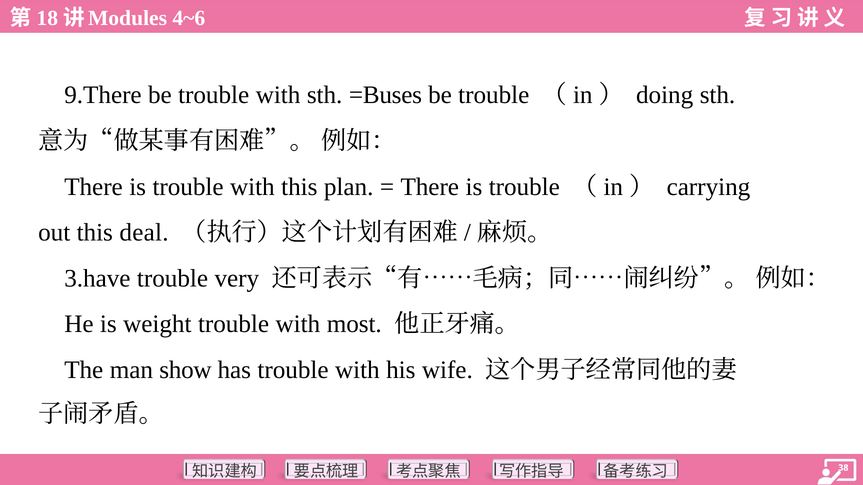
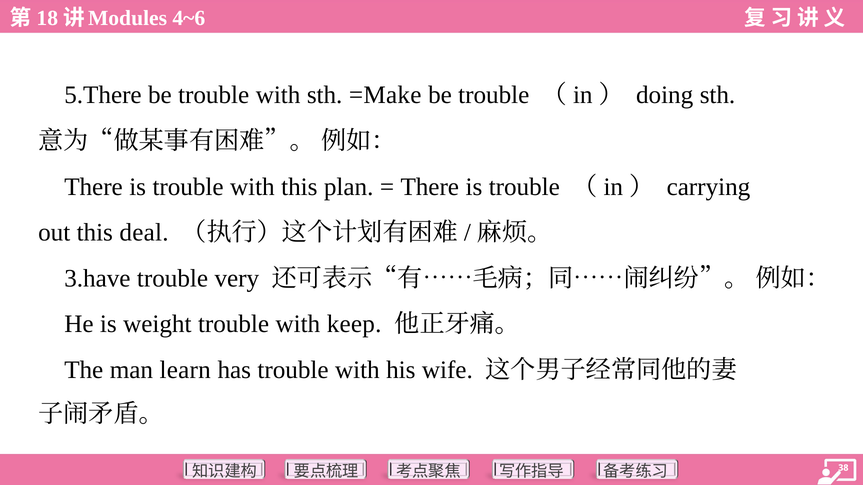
9.There: 9.There -> 5.There (103, 95)
=Buses: =Buses -> =Make (385, 95)
most: most -> keep (354, 324)
show: show -> learn (185, 370)
